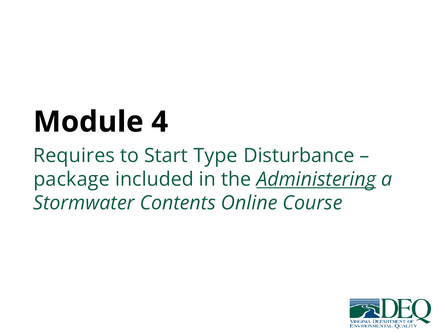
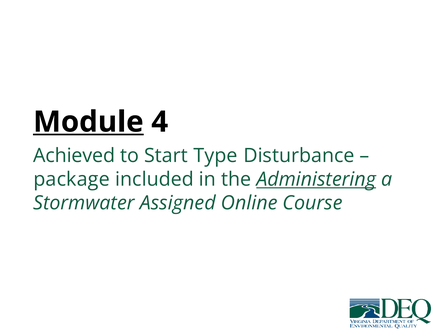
Module underline: none -> present (88, 122)
Requires: Requires -> Achieved (74, 155)
Contents: Contents -> Assigned (178, 203)
